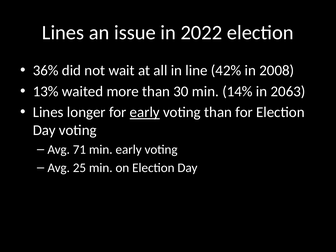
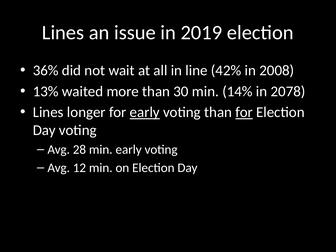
2022: 2022 -> 2019 (201, 33)
2063: 2063 -> 2078 (288, 91)
for underline: none -> present (244, 112)
71: 71 -> 28 (79, 150)
25: 25 -> 12 (79, 168)
